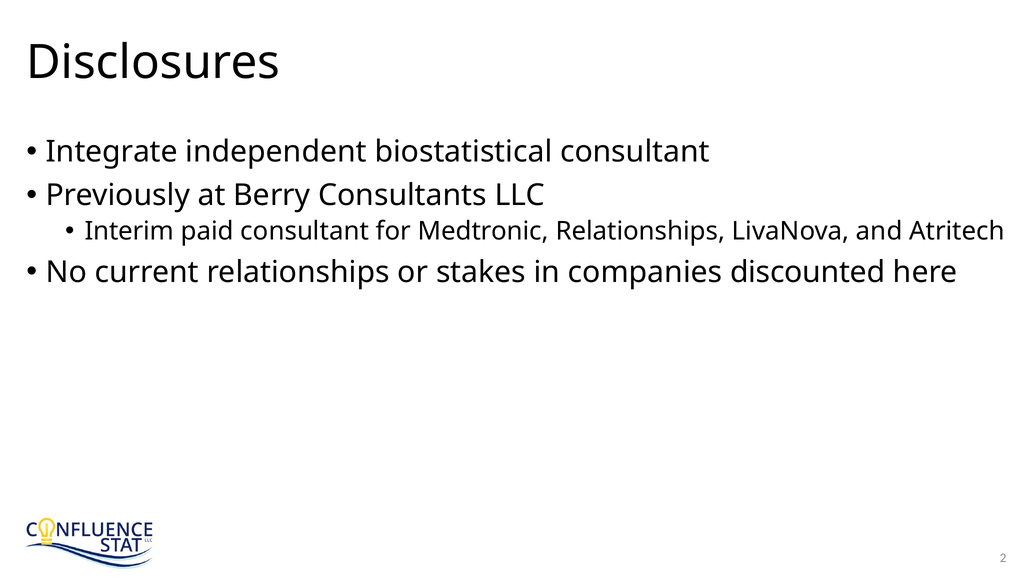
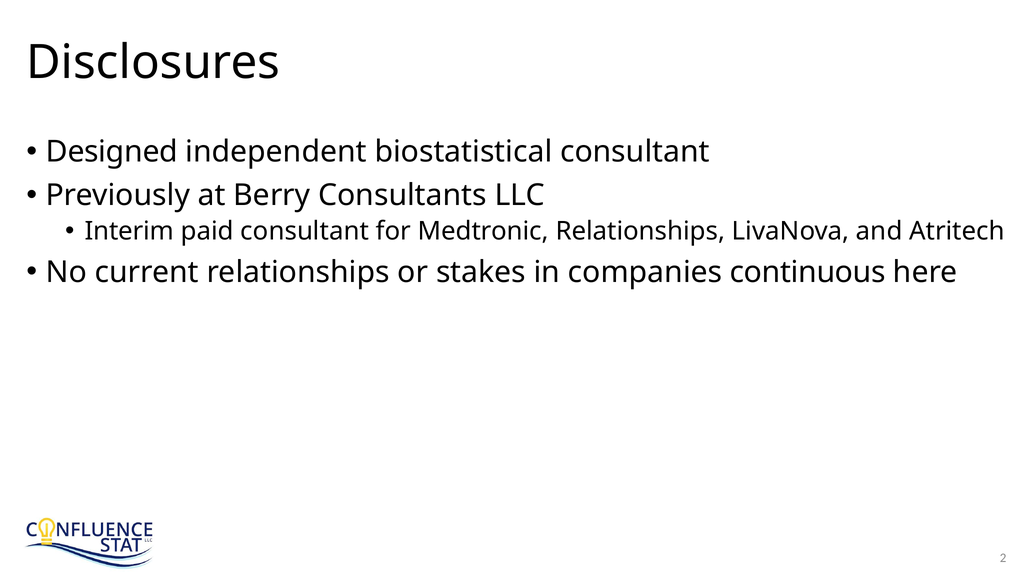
Integrate: Integrate -> Designed (112, 152)
discounted: discounted -> continuous (808, 272)
